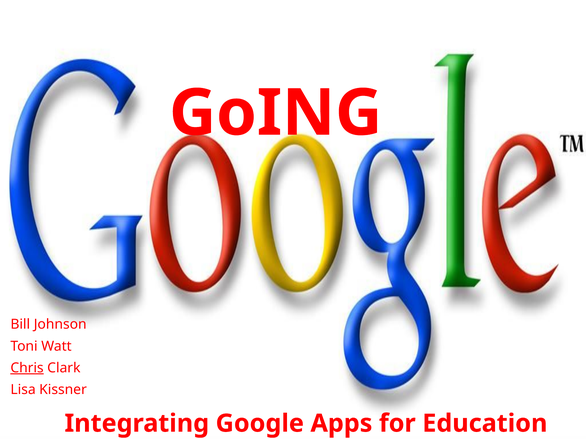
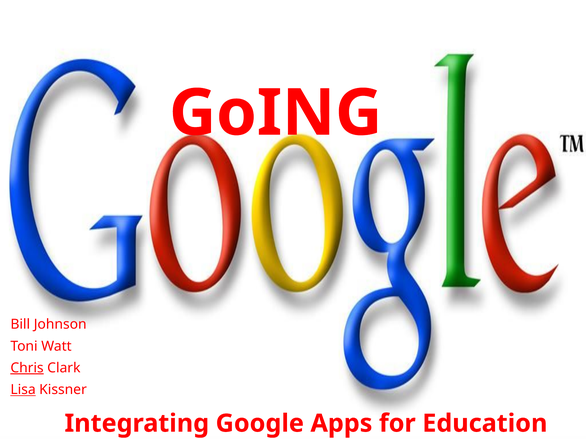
Lisa underline: none -> present (23, 390)
